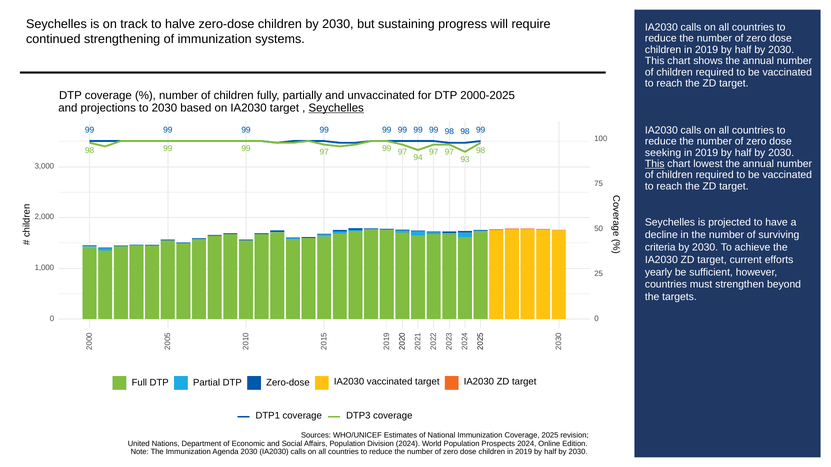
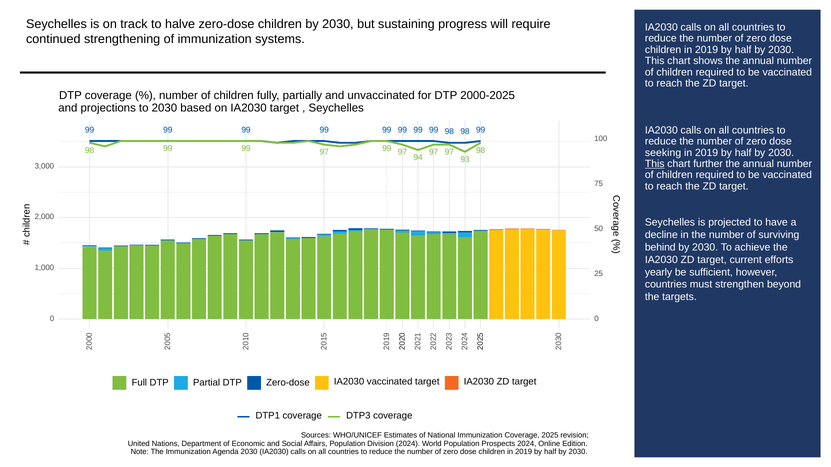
Seychelles underline: present -> none (336, 108)
lowest: lowest -> further (708, 164)
criteria: criteria -> behind (660, 247)
